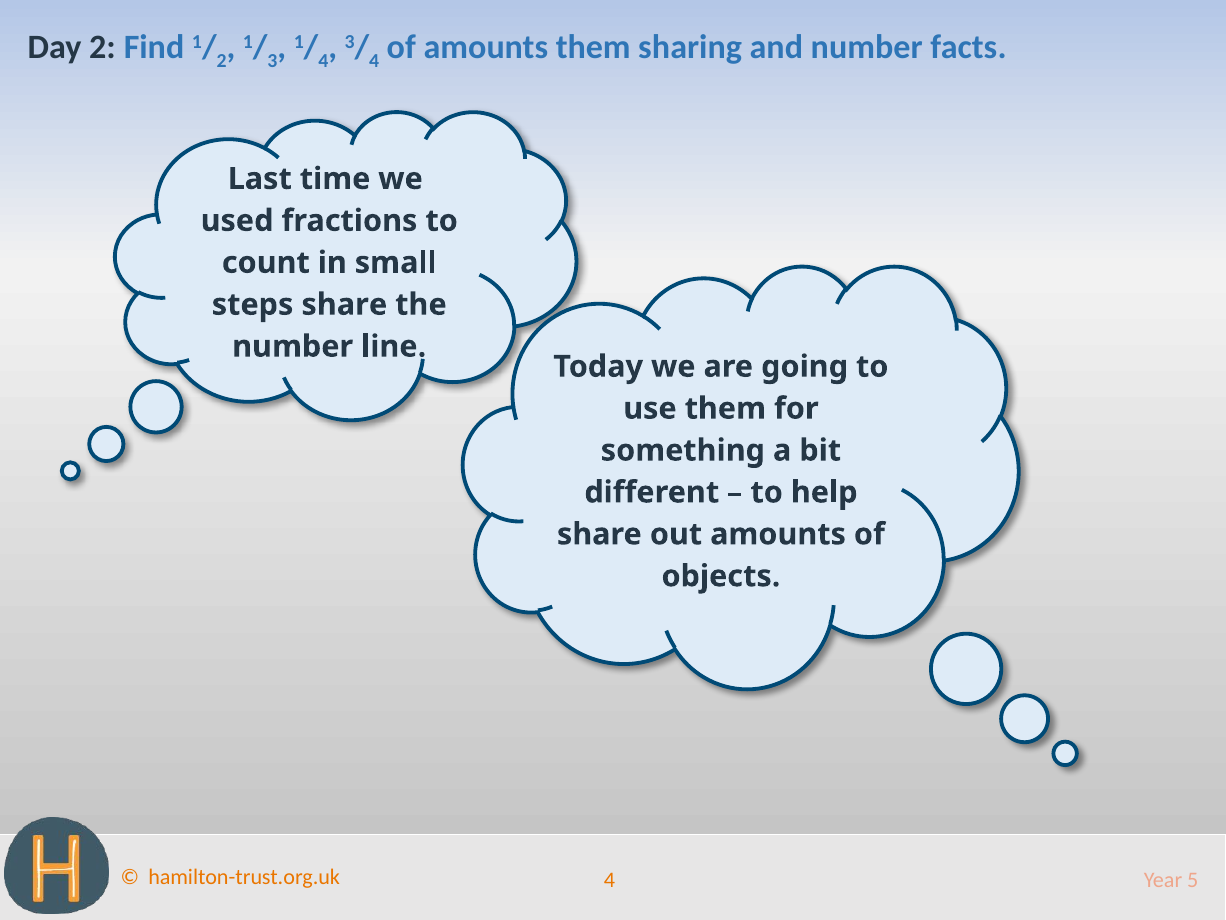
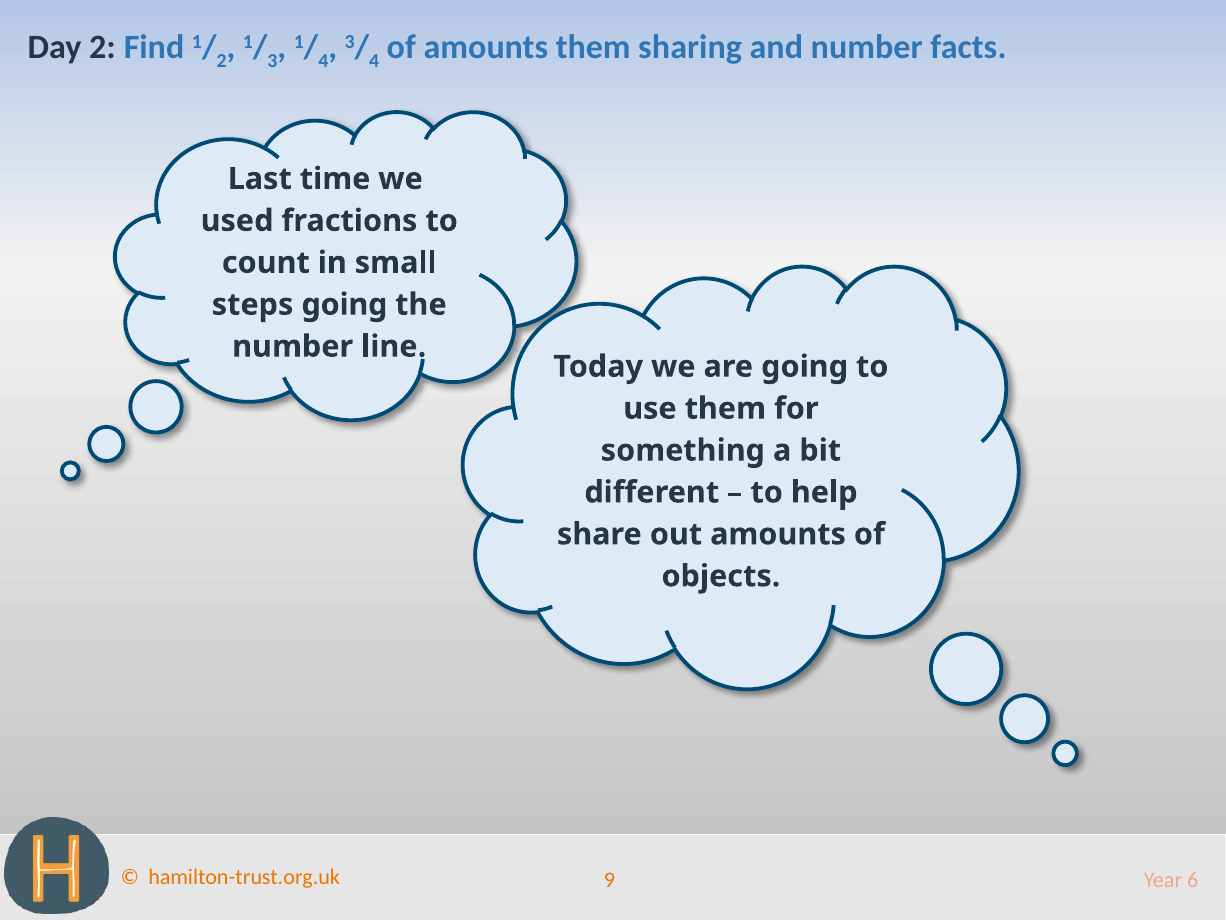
steps share: share -> going (344, 304)
4: 4 -> 9 (609, 880)
5: 5 -> 6 (1193, 880)
